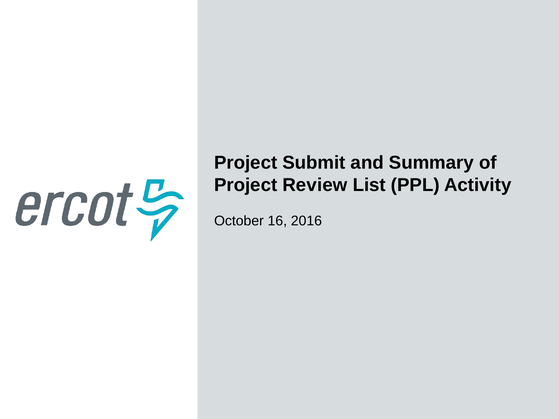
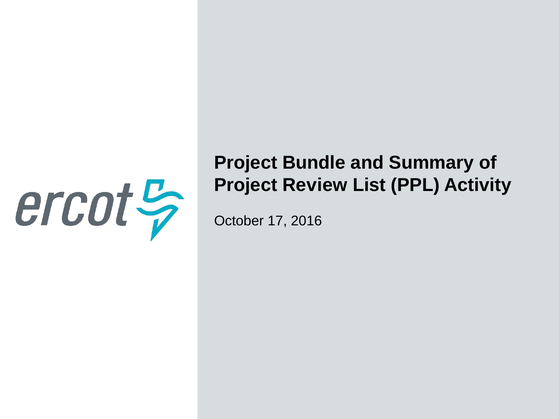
Submit: Submit -> Bundle (314, 163)
16: 16 -> 17 (277, 221)
